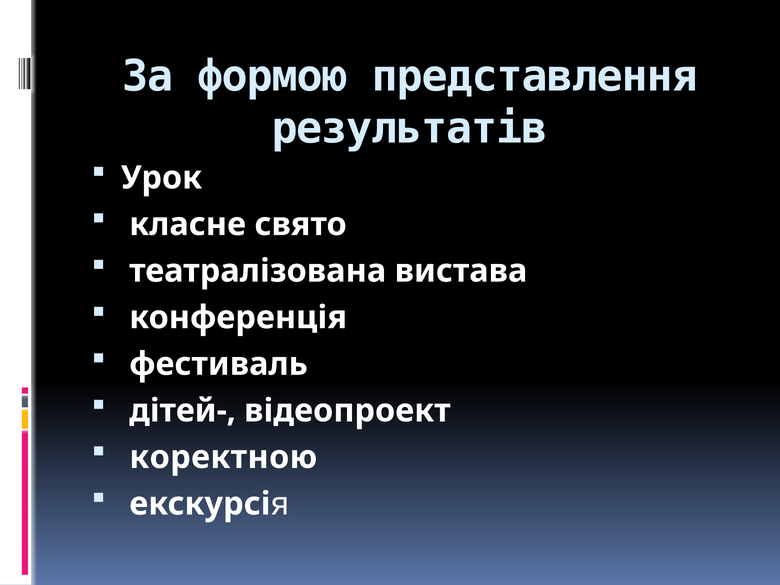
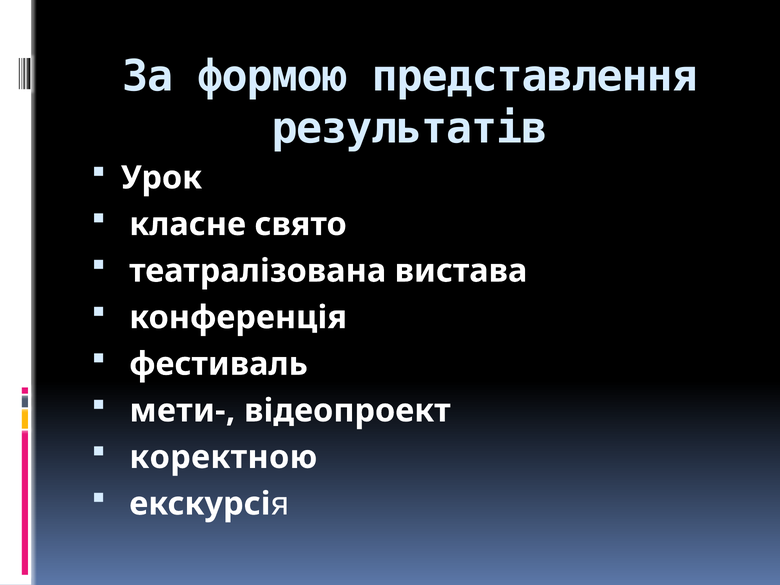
дітей-: дітей- -> мети- (182, 411)
